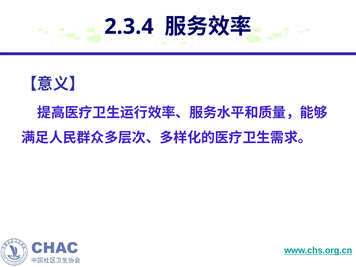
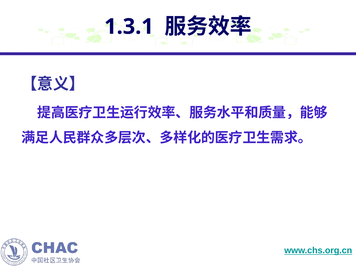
2.3.4: 2.3.4 -> 1.3.1 (129, 27)
